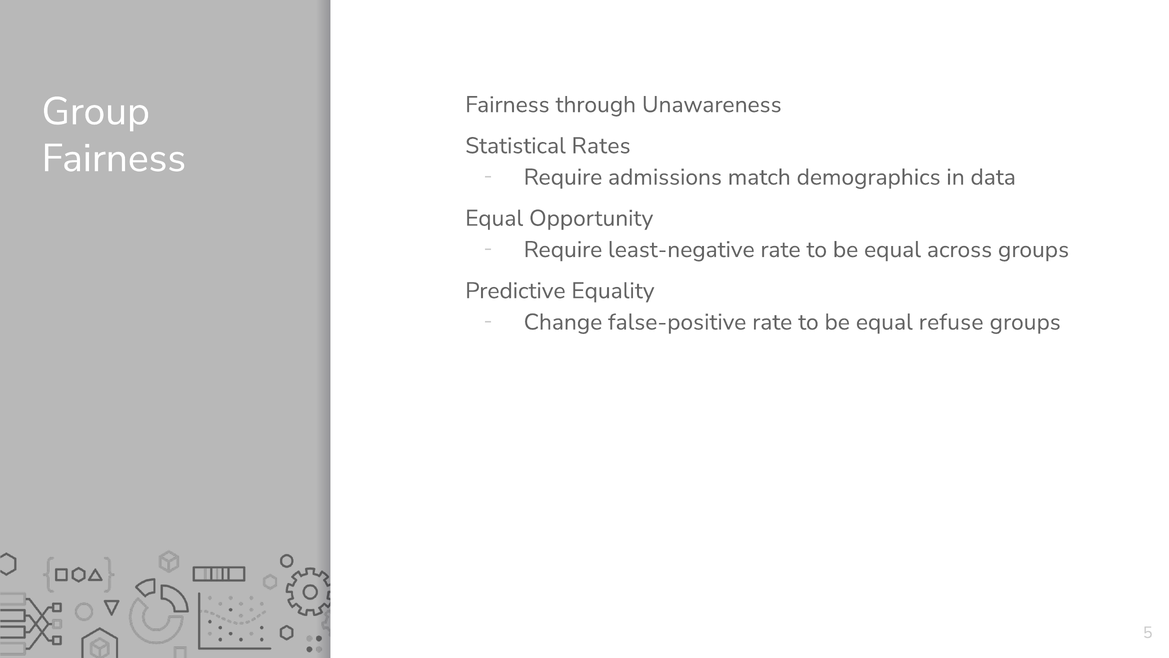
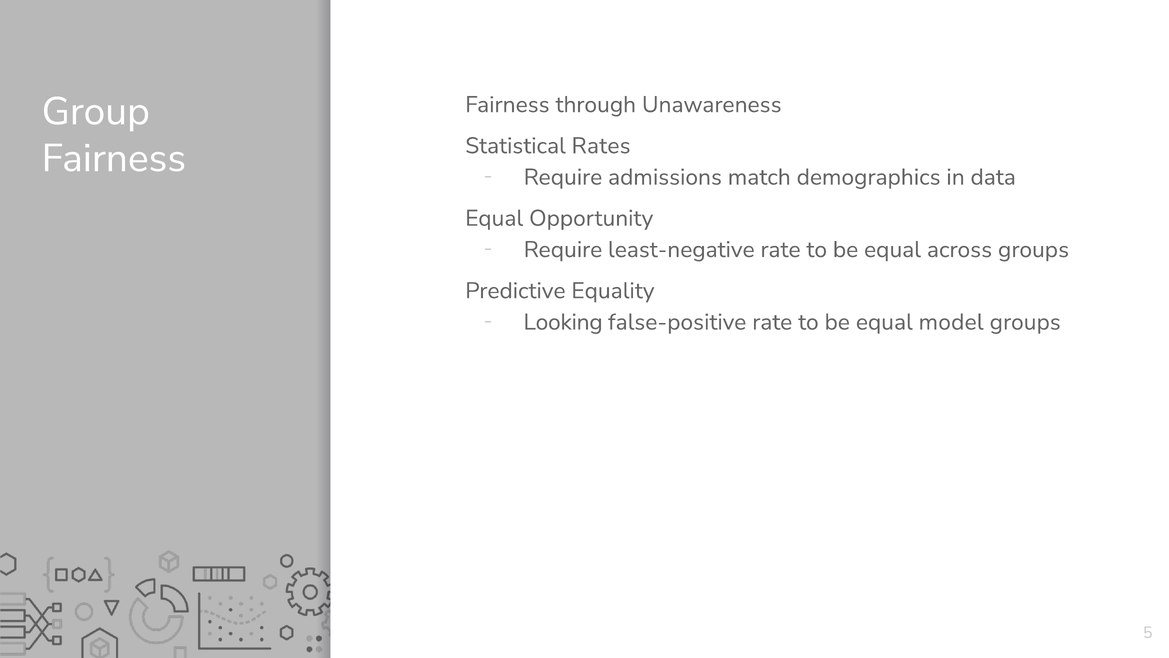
Change: Change -> Looking (563, 322)
refuse: refuse -> model (951, 322)
